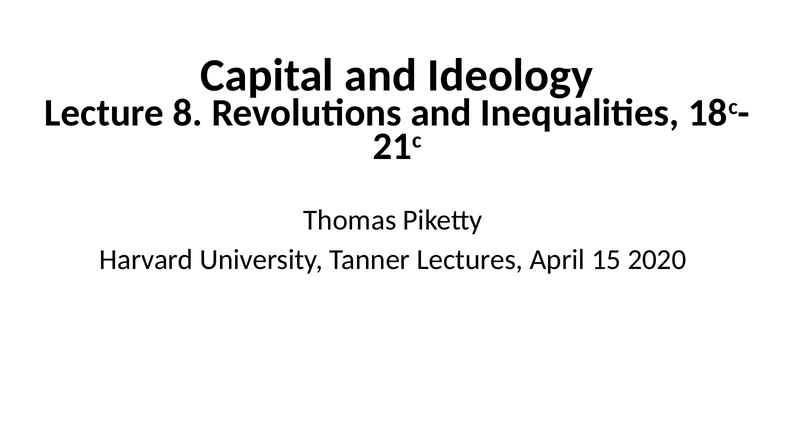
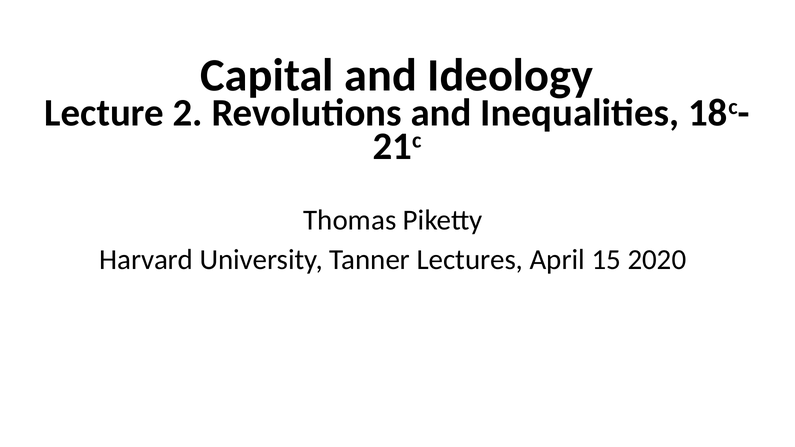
8: 8 -> 2 (188, 113)
